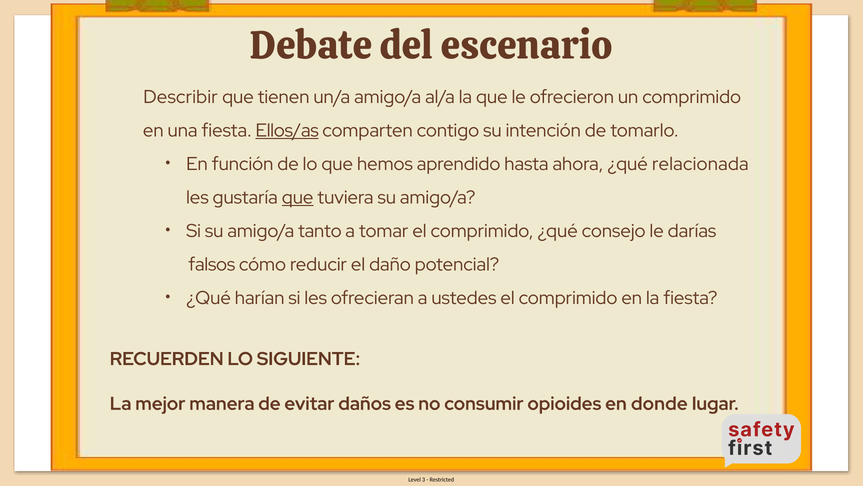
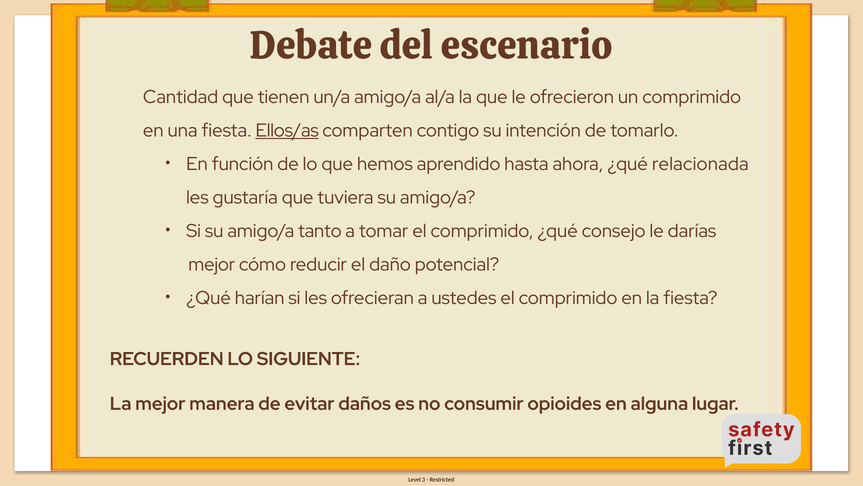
Describir: Describir -> Cantidad (181, 97)
que underline: present -> none (298, 197)
falsos: falsos -> mejor (212, 264)
donde: donde -> alguna (659, 403)
